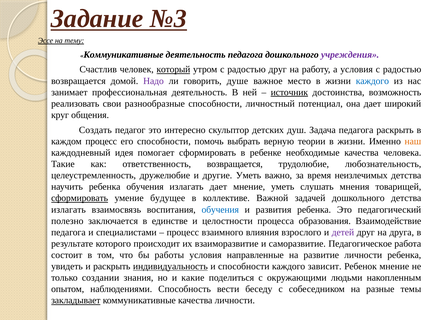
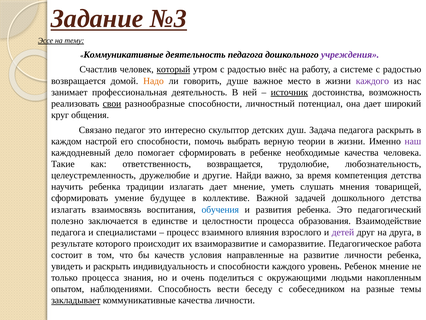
радостью друг: друг -> внёс (278, 69)
а условия: условия -> системе (357, 69)
Надо colour: purple -> orange (153, 81)
каждого colour: blue -> purple (372, 81)
свои underline: none -> present (112, 103)
Создать: Создать -> Связано (95, 130)
каждом процесс: процесс -> настрой (101, 141)
наш colour: orange -> purple (413, 141)
идея: идея -> дело (124, 152)
другие Уметь: Уметь -> Найди (249, 175)
неизлечимых: неизлечимых -> компетенция (361, 175)
ребенка обучения: обучения -> традиции (145, 187)
сформировать underline: present -> none (80, 198)
работы: работы -> качеств (169, 255)
индивидуальность underline: present -> none (170, 266)
зависит: зависит -> уровень (325, 266)
только создании: создании -> процесса (101, 277)
какие: какие -> очень (193, 277)
